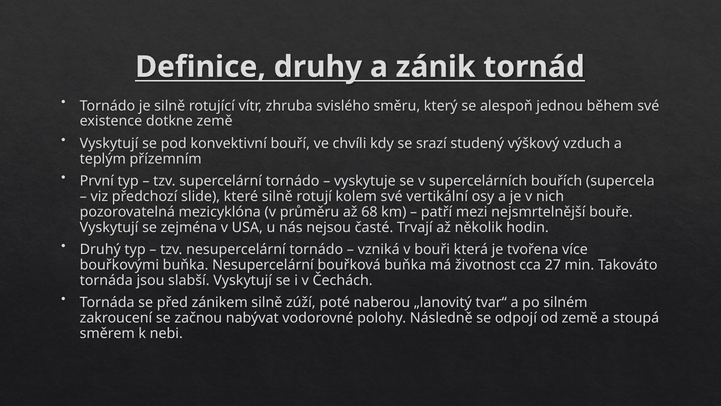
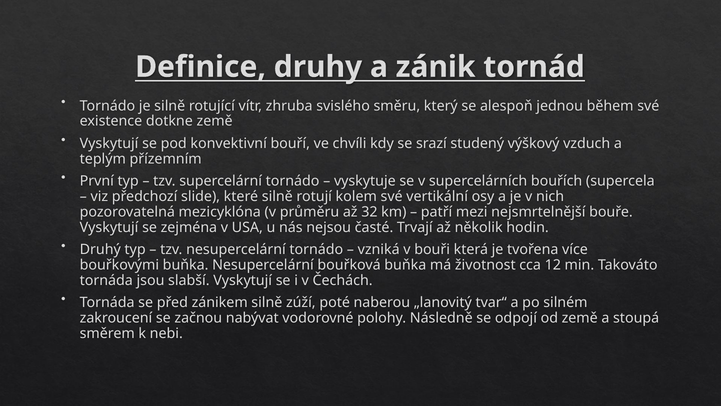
68: 68 -> 32 (369, 212)
27: 27 -> 12 (553, 265)
